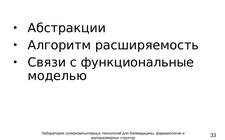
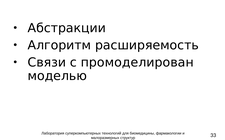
функциональные: функциональные -> промоделирован (137, 62)
